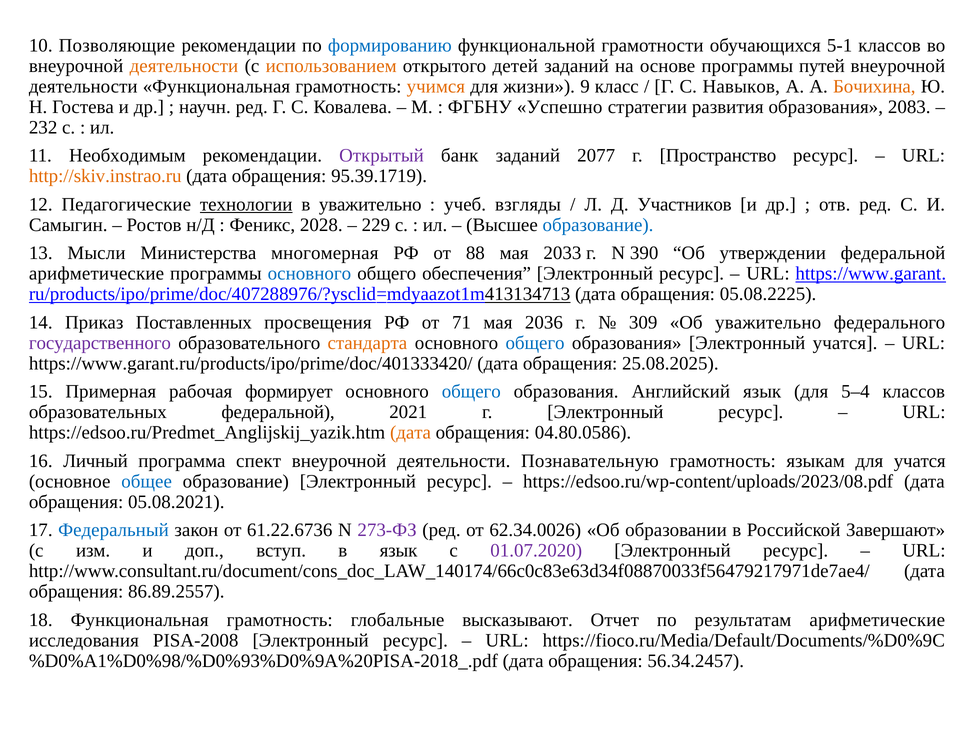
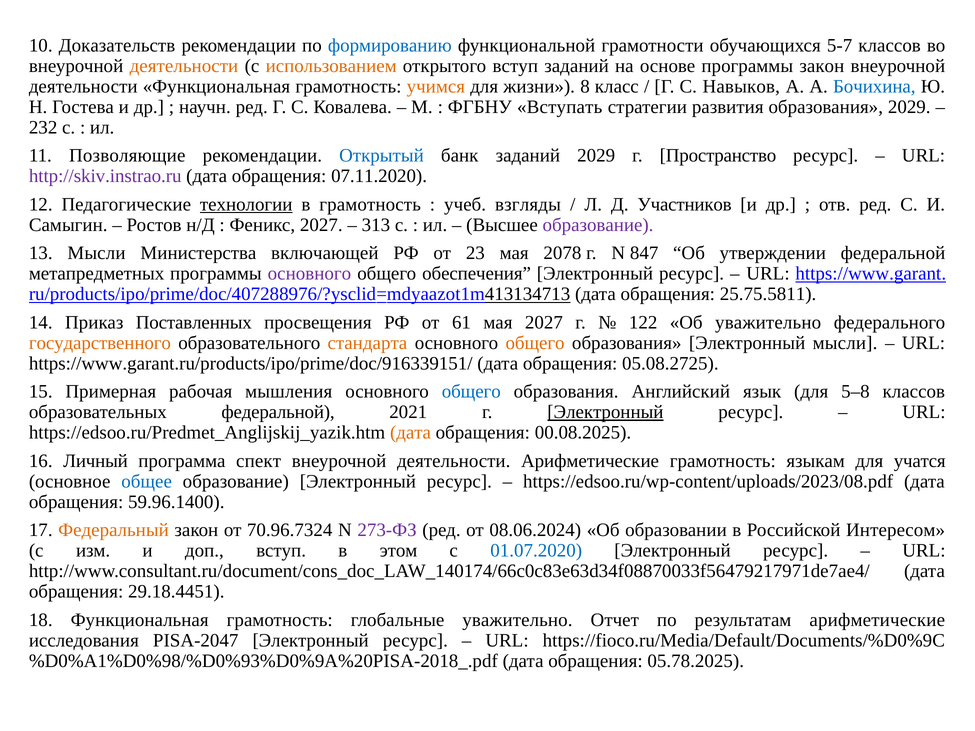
Позволяющие: Позволяющие -> Доказательств (117, 45)
5-1: 5-1 -> 5-7 (840, 45)
открытого детей: детей -> вступ (515, 66)
программы путей: путей -> закон (822, 66)
9: 9 -> 8 (585, 86)
Бочихина colour: orange -> blue (874, 86)
Успешно: Успешно -> Вступать (560, 107)
образования 2083: 2083 -> 2029 (909, 107)
Необходимым: Необходимым -> Позволяющие (127, 156)
Открытый colour: purple -> blue (381, 156)
заданий 2077: 2077 -> 2029 (596, 156)
http://skiv.instrao.ru colour: orange -> purple (105, 176)
95.39.1719: 95.39.1719 -> 07.11.2020 (379, 176)
в уважительно: уважительно -> грамотность (370, 204)
Феникс 2028: 2028 -> 2027 (321, 225)
229: 229 -> 313 (376, 225)
образование colour: blue -> purple (598, 225)
многомерная: многомерная -> включающей (325, 253)
88: 88 -> 23 (475, 253)
2033: 2033 -> 2078 (562, 253)
390: 390 -> 847 (644, 253)
арифметические: арифметические -> метапредметных (97, 274)
основного colour: blue -> purple (309, 274)
05.08.2225: 05.08.2225 -> 25.75.5811 (768, 294)
71: 71 -> 61 (461, 323)
мая 2036: 2036 -> 2027 (544, 323)
309: 309 -> 122 (643, 323)
государственного colour: purple -> orange (100, 343)
общего colour: blue -> orange (535, 343)
Электронный учатся: учатся -> мысли (845, 343)
https://www.garant.ru/products/ipo/prime/doc/401333420/: https://www.garant.ru/products/ipo/prime/doc/401333420/ -> https://www.garant.ru/products/ipo/prime/doc/916339151/ (251, 364)
25.08.2025: 25.08.2025 -> 05.08.2725 (670, 364)
формирует: формирует -> мышления (289, 392)
5–4: 5–4 -> 5–8 (855, 392)
Электронный underline: none -> present (605, 412)
04.80.0586: 04.80.0586 -> 00.08.2025 (583, 433)
деятельности Познавательную: Познавательную -> Арифметические (590, 461)
05.08.2021: 05.08.2021 -> 59.96.1400 (176, 502)
Федеральный colour: blue -> orange (113, 530)
61.22.6736: 61.22.6736 -> 70.96.7324 (290, 530)
62.34.0026: 62.34.0026 -> 08.06.2024 (535, 530)
Завершают: Завершают -> Интересом (896, 530)
в язык: язык -> этом (398, 551)
01.07.2020 colour: purple -> blue (536, 551)
86.89.2557: 86.89.2557 -> 29.18.4451 (176, 592)
глобальные высказывают: высказывают -> уважительно (517, 620)
PISA-2008: PISA-2008 -> PISA-2047 (196, 641)
56.34.2457: 56.34.2457 -> 05.78.2025 (696, 661)
